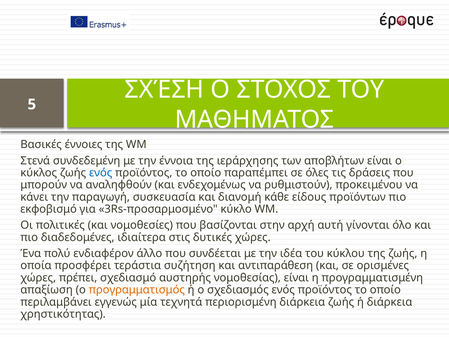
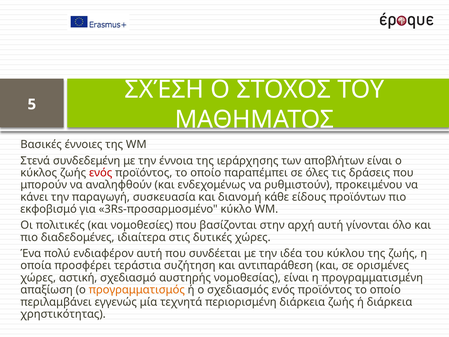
ενός colour: blue -> red (101, 173)
ενδιαφέρον άλλο: άλλο -> αυτή (149, 253)
πρέπει: πρέπει -> αστική (78, 278)
